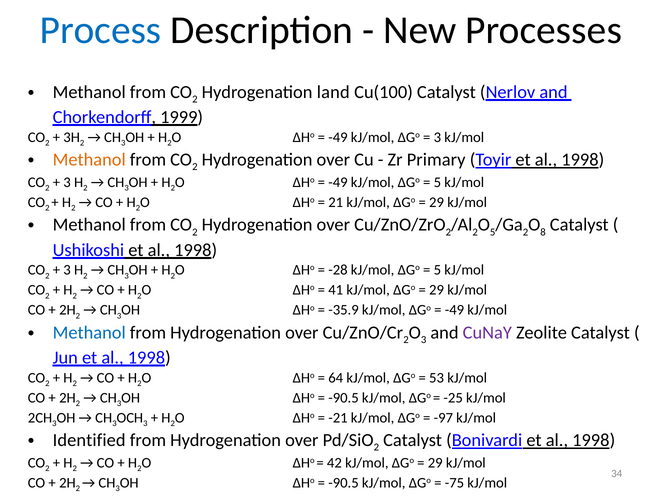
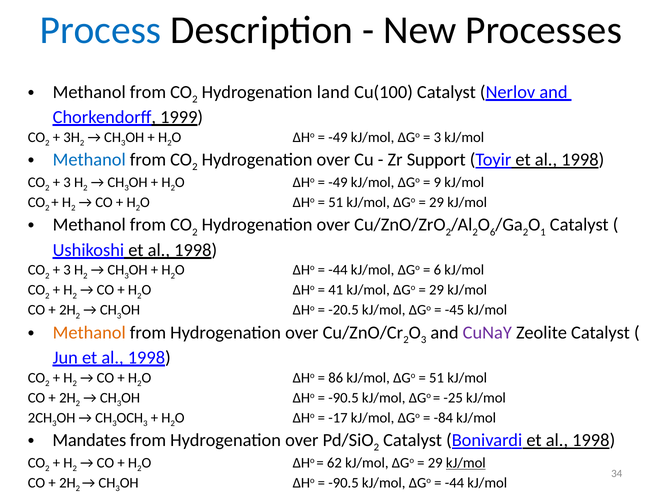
Methanol colour: orange -> blue (89, 160)
Primary: Primary -> Support (436, 160)
5: 5 -> 9 (437, 183)
21: 21 -> 51 (336, 203)
5: 5 -> 6 (493, 232)
8: 8 -> 1 (543, 232)
-28: -28 -> -44 (338, 270)
5: 5 -> 6 (437, 270)
-35.9: -35.9 -> -20.5 (344, 310)
-49: -49 -> -45 (454, 310)
Methanol colour: blue -> orange (89, 333)
64: 64 -> 86 (336, 378)
53: 53 -> 51 (437, 378)
-21: -21 -> -17 (338, 418)
-97: -97 -> -84 (443, 418)
Identified: Identified -> Mandates (89, 441)
42: 42 -> 62 (334, 463)
kJ/mol underline: none -> present (466, 463)
-75: -75 -> -44 (454, 483)
